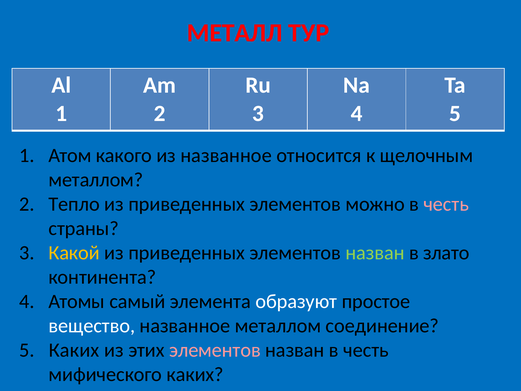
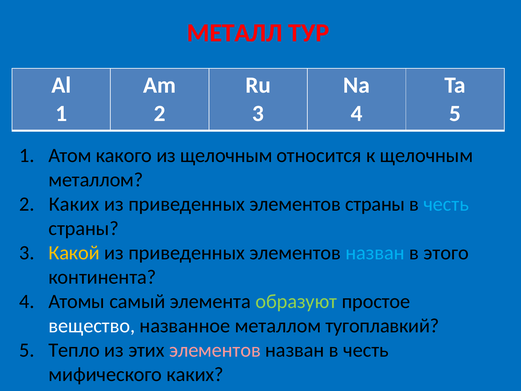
из названное: названное -> щелочным (226, 155)
2 Тепло: Тепло -> Каких (74, 204)
элементов можно: можно -> страны (375, 204)
честь colour: pink -> light blue (446, 204)
назван colour: light green -> light blue (375, 253)
злато: злато -> этого (446, 253)
образуют colour: white -> light green (296, 301)
соединение: соединение -> тугоплавкий (382, 326)
5 Каких: Каких -> Тепло (74, 350)
